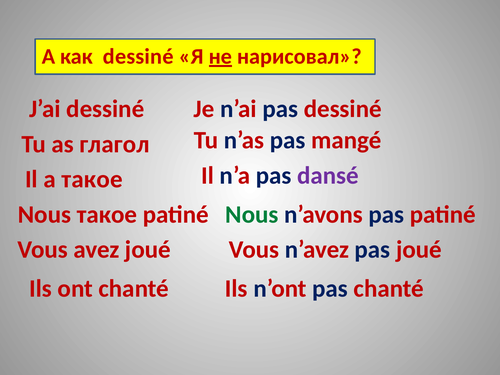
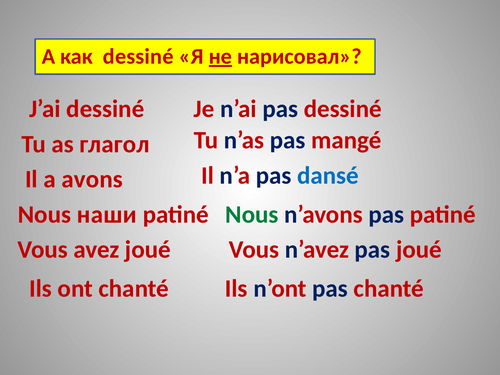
a такое: такое -> avons (92, 179)
dansé colour: purple -> blue (328, 175)
Nous такое: такое -> наши (107, 215)
